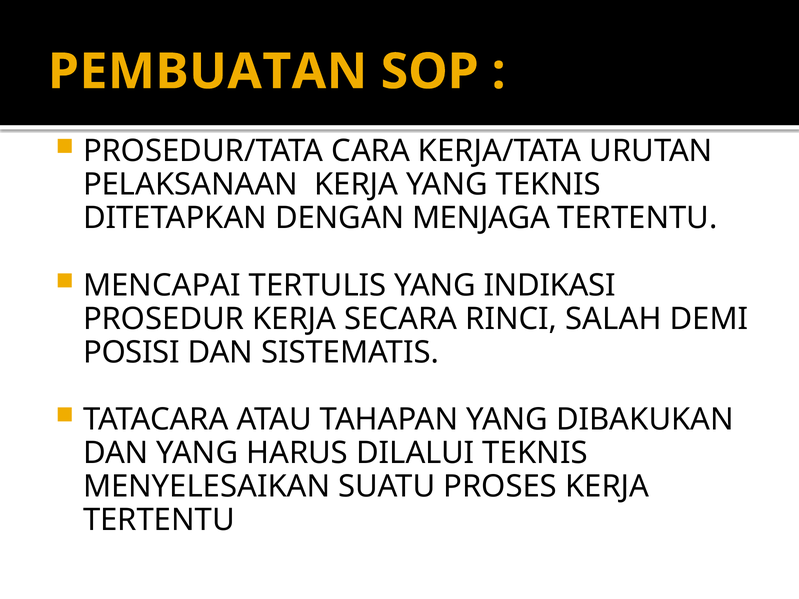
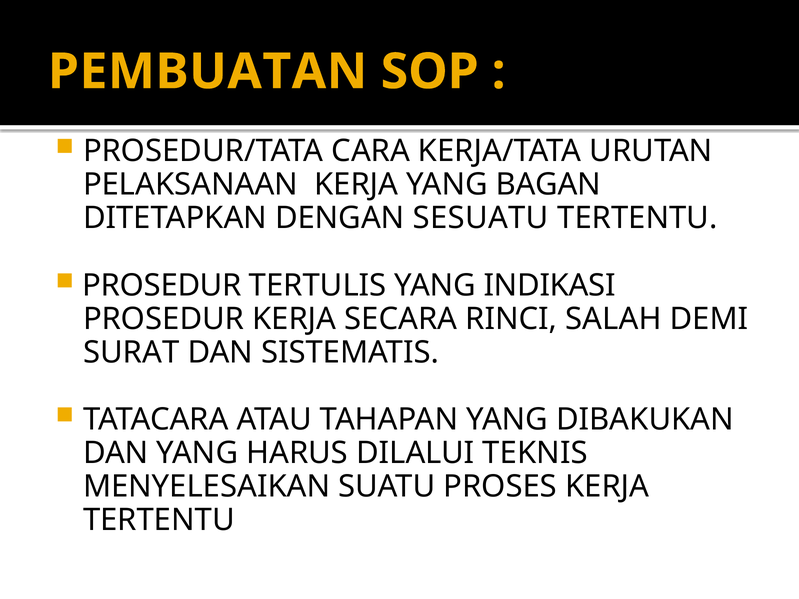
YANG TEKNIS: TEKNIS -> BAGAN (548, 185)
MENJAGA: MENJAGA -> SESUATU (481, 218)
MENCAPAI: MENCAPAI -> PROSEDUR (162, 285)
POSISI: POSISI -> SURAT (131, 353)
